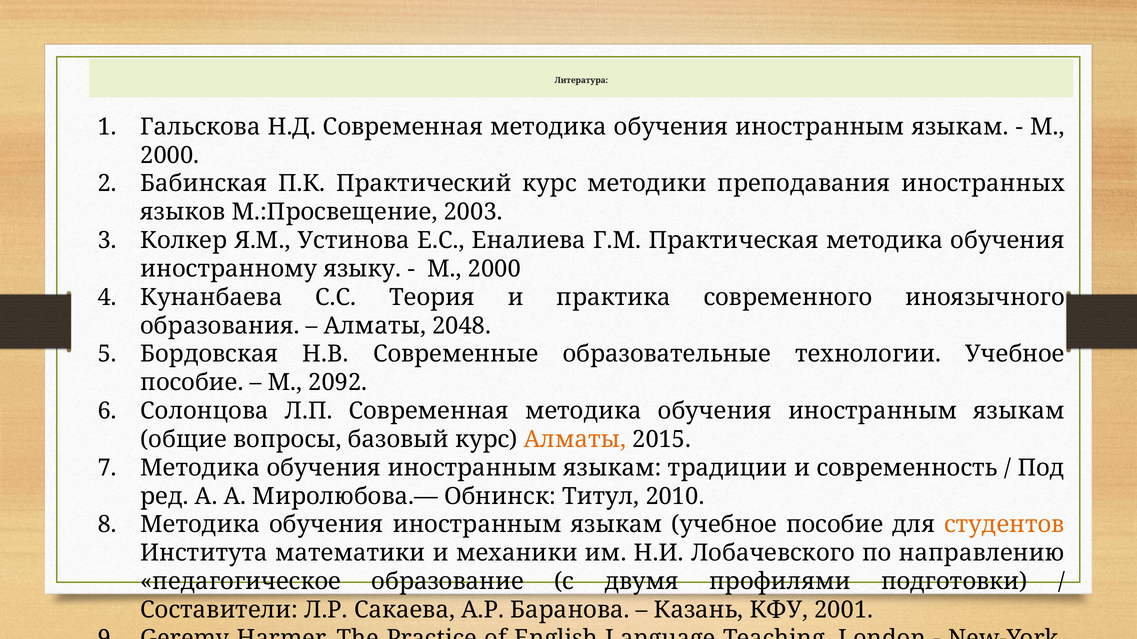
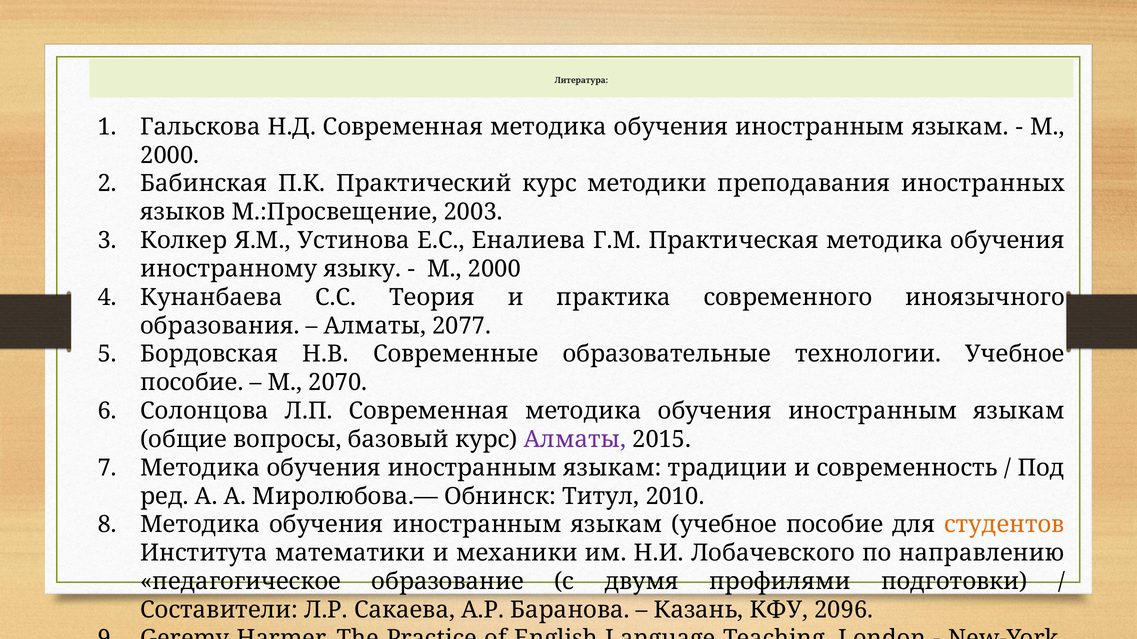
2048: 2048 -> 2077 (462, 326)
2092: 2092 -> 2070 (338, 383)
Алматы colour: orange -> purple (575, 440)
2001: 2001 -> 2096 (844, 610)
